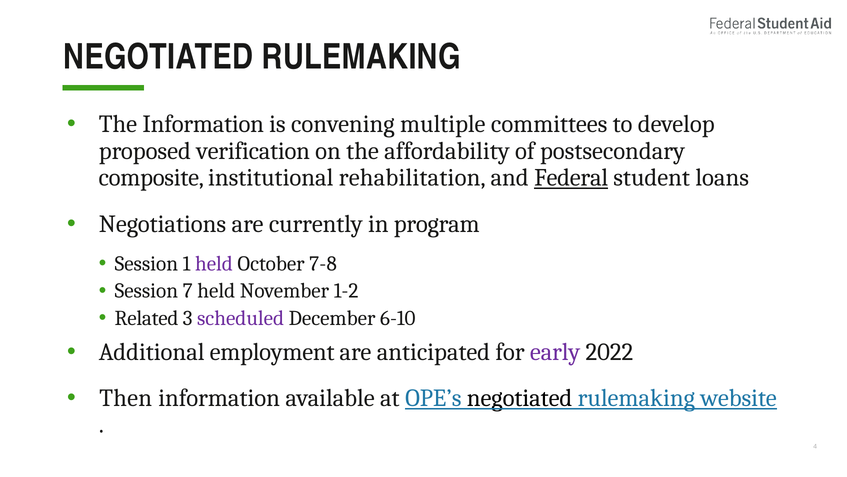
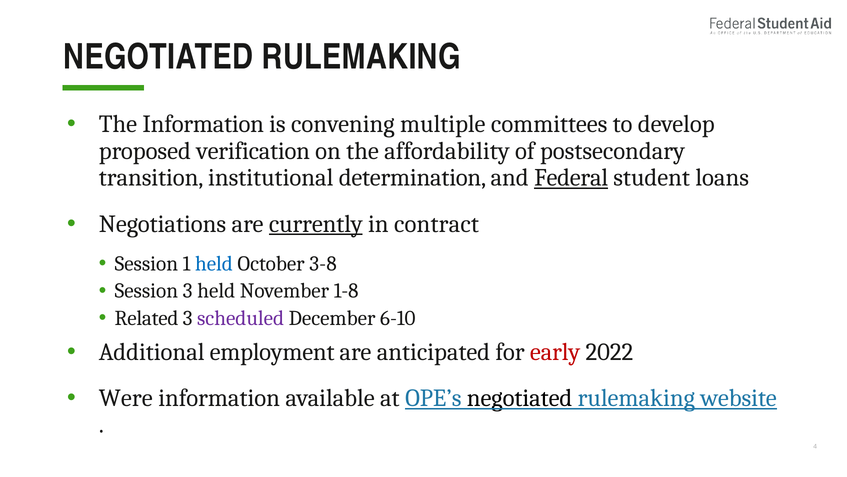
composite: composite -> transition (151, 177)
rehabilitation: rehabilitation -> determination (412, 177)
currently underline: none -> present (316, 224)
program: program -> contract (437, 224)
held colour: purple -> blue (214, 263)
7-8: 7-8 -> 3-8 (323, 263)
Session 7: 7 -> 3 (188, 291)
1-2: 1-2 -> 1-8 (346, 291)
early colour: purple -> red (555, 351)
Then: Then -> Were (126, 398)
